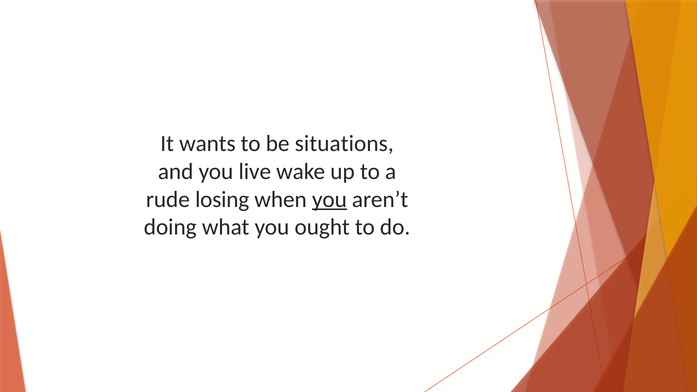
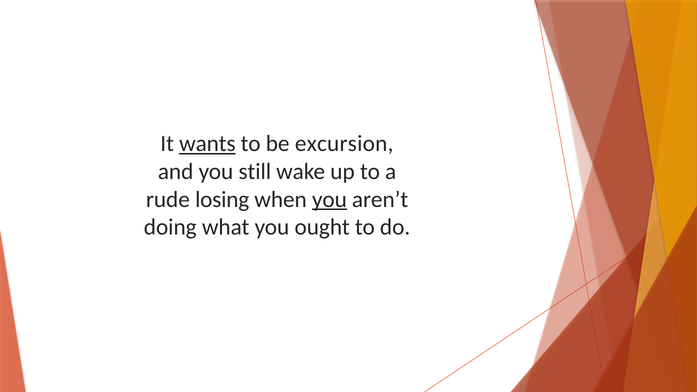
wants underline: none -> present (207, 144)
situations: situations -> excursion (344, 144)
live: live -> still (255, 172)
